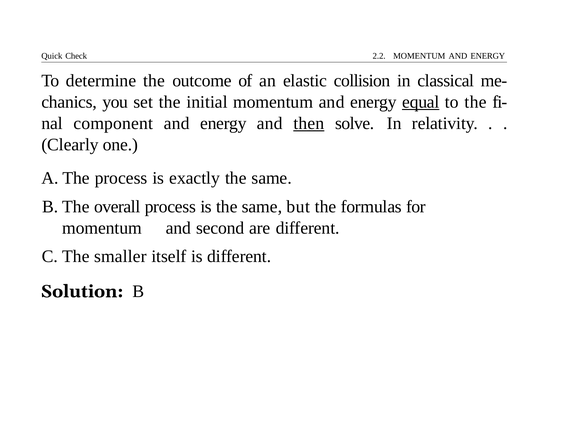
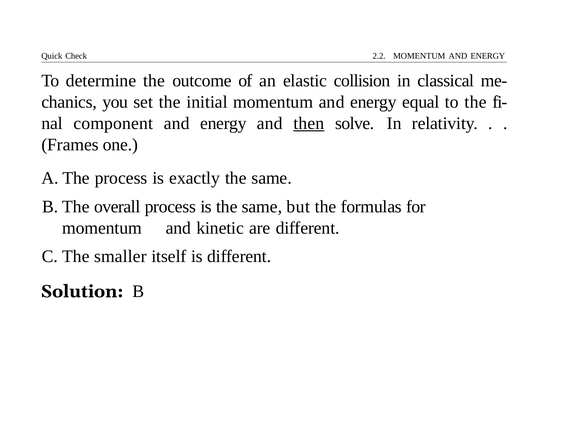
equal underline: present -> none (421, 102)
Clearly: Clearly -> Frames (70, 145)
second: second -> kinetic (220, 228)
